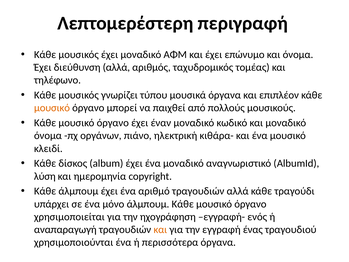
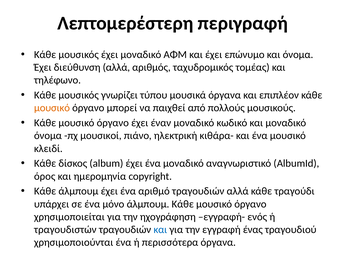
οργάνων: οργάνων -> μουσικοί (101, 136)
λύση: λύση -> όρος (45, 176)
αναπαραγωγή: αναπαραγωγή -> τραγουδιστών (65, 229)
και colour: orange -> blue (160, 229)
